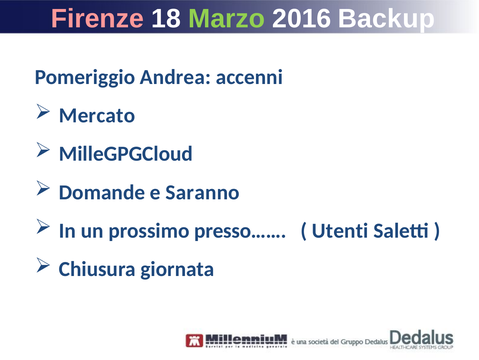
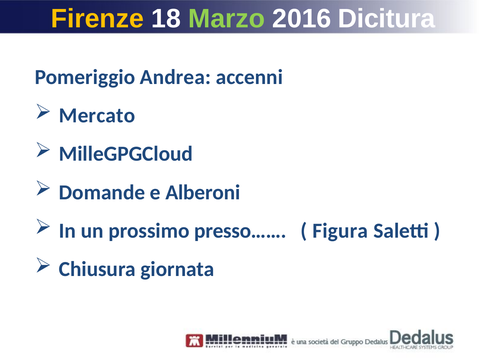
Firenze colour: pink -> yellow (97, 19)
Backup: Backup -> Dicitura (387, 19)
Saranno: Saranno -> Alberoni (203, 192)
Utenti: Utenti -> Figura (340, 230)
